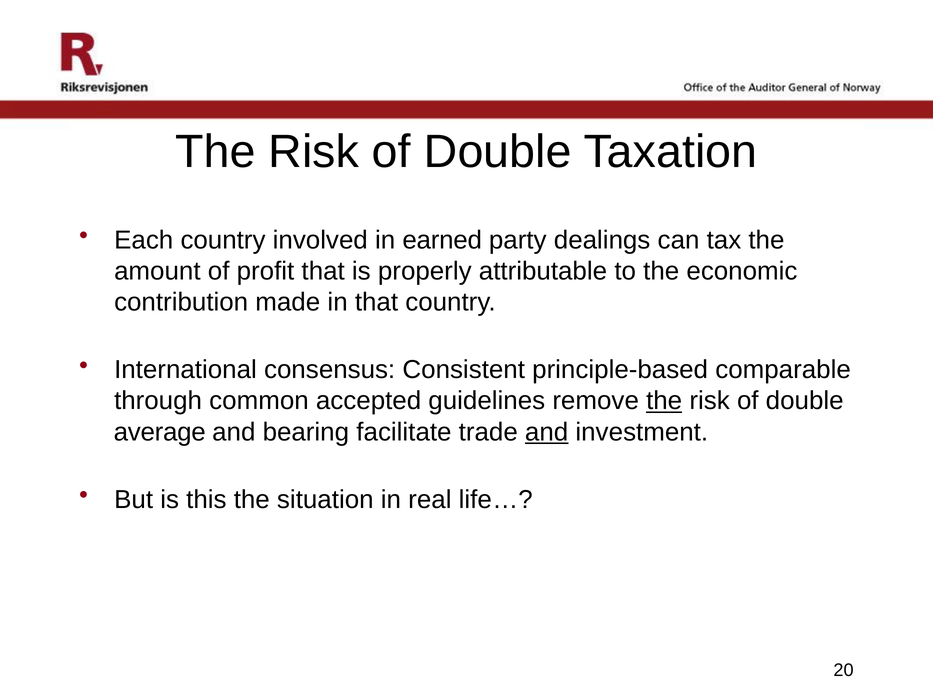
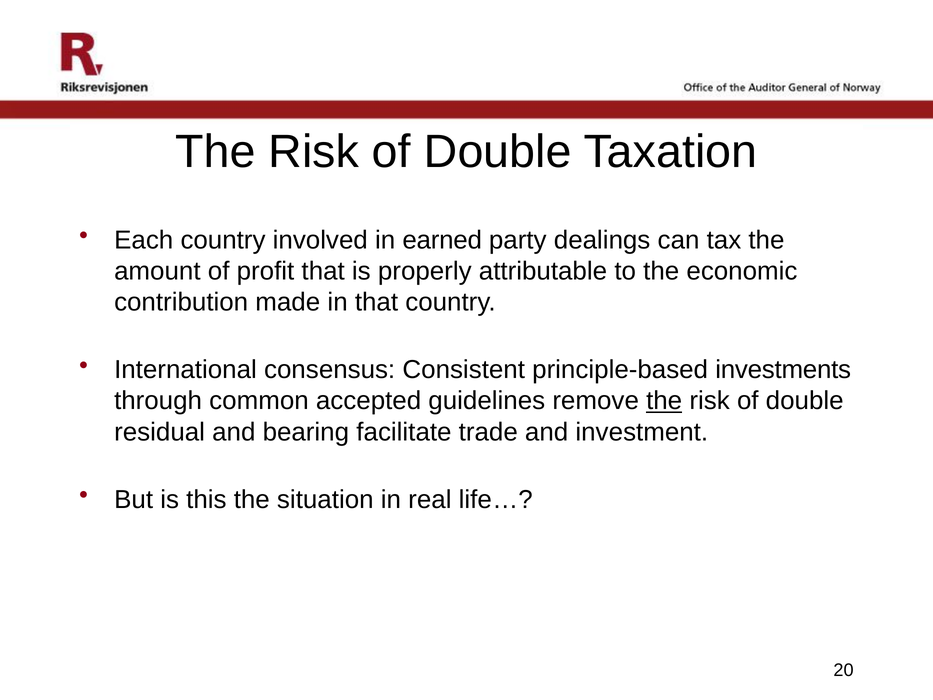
comparable: comparable -> investments (783, 370)
average: average -> residual (160, 432)
and underline: present -> none (547, 432)
